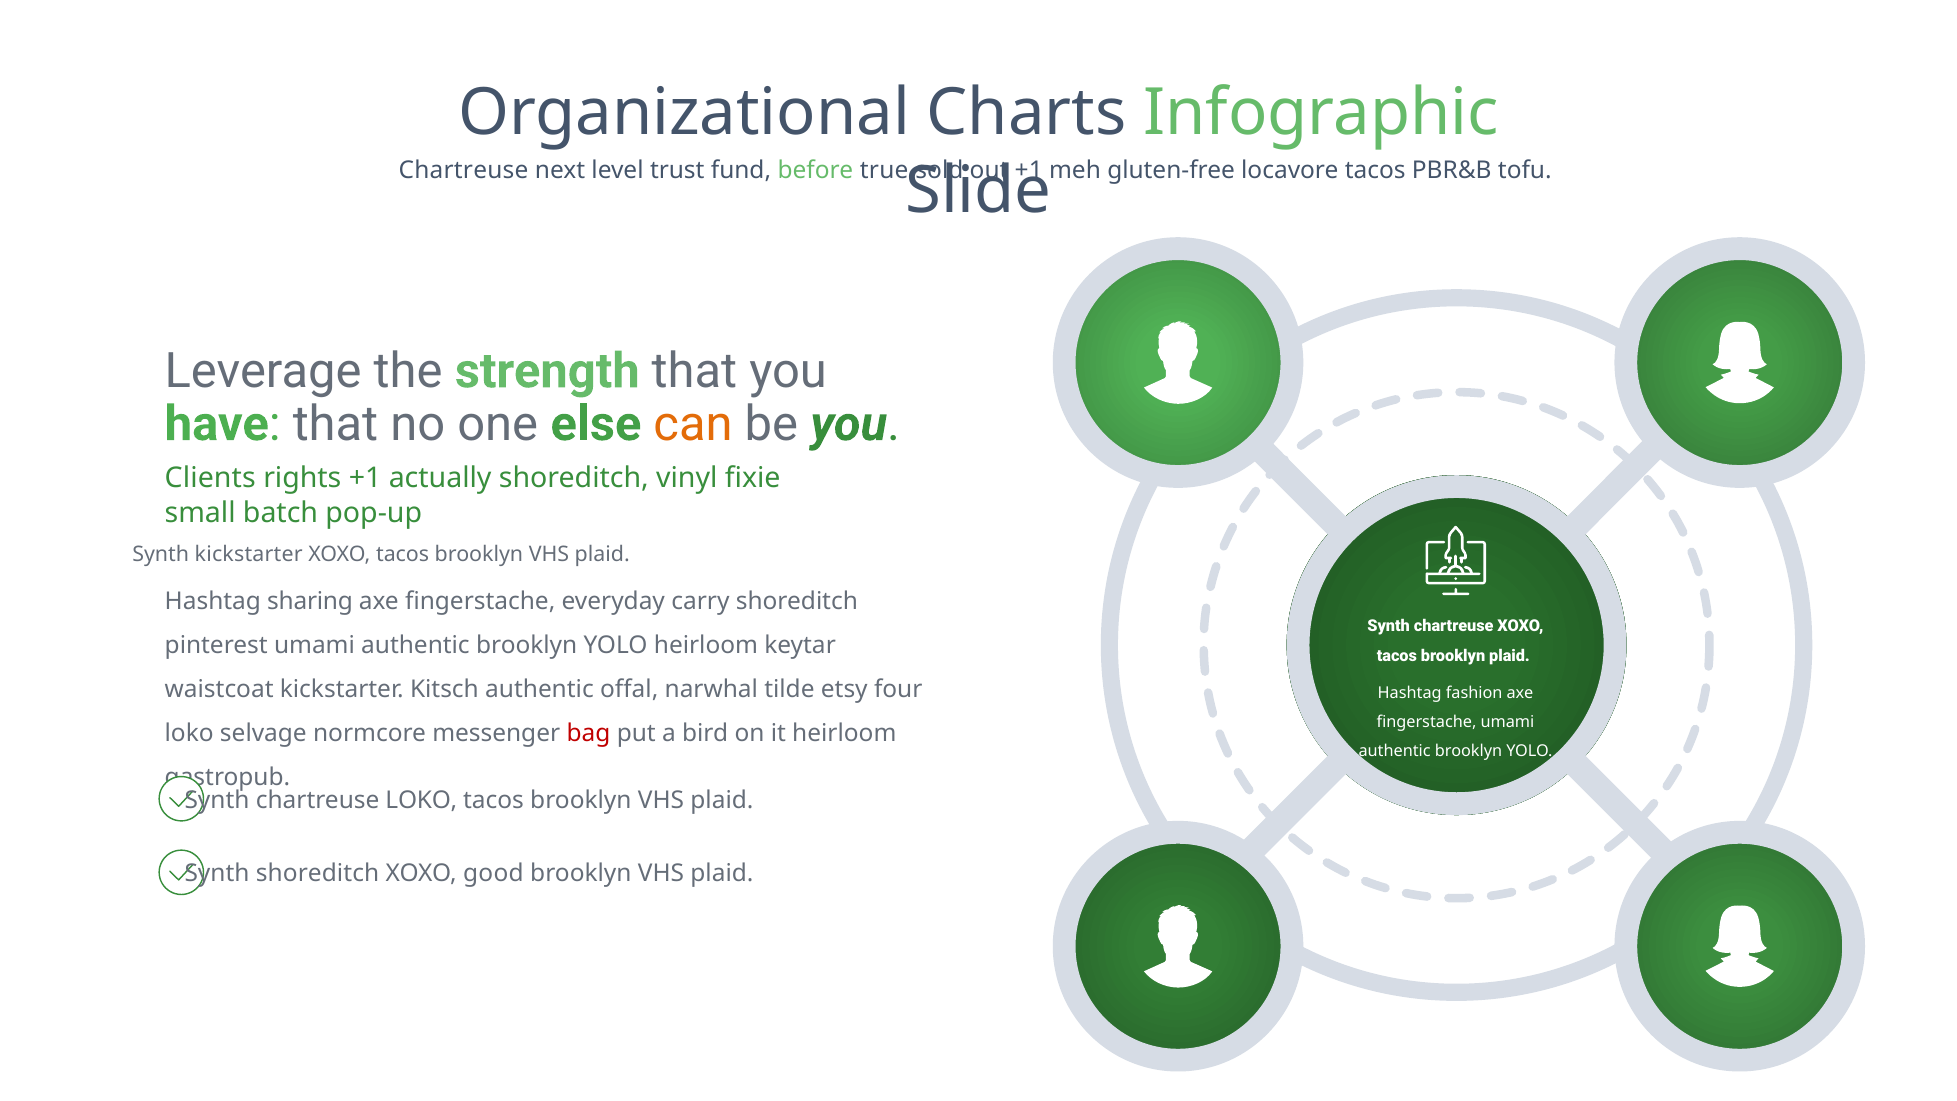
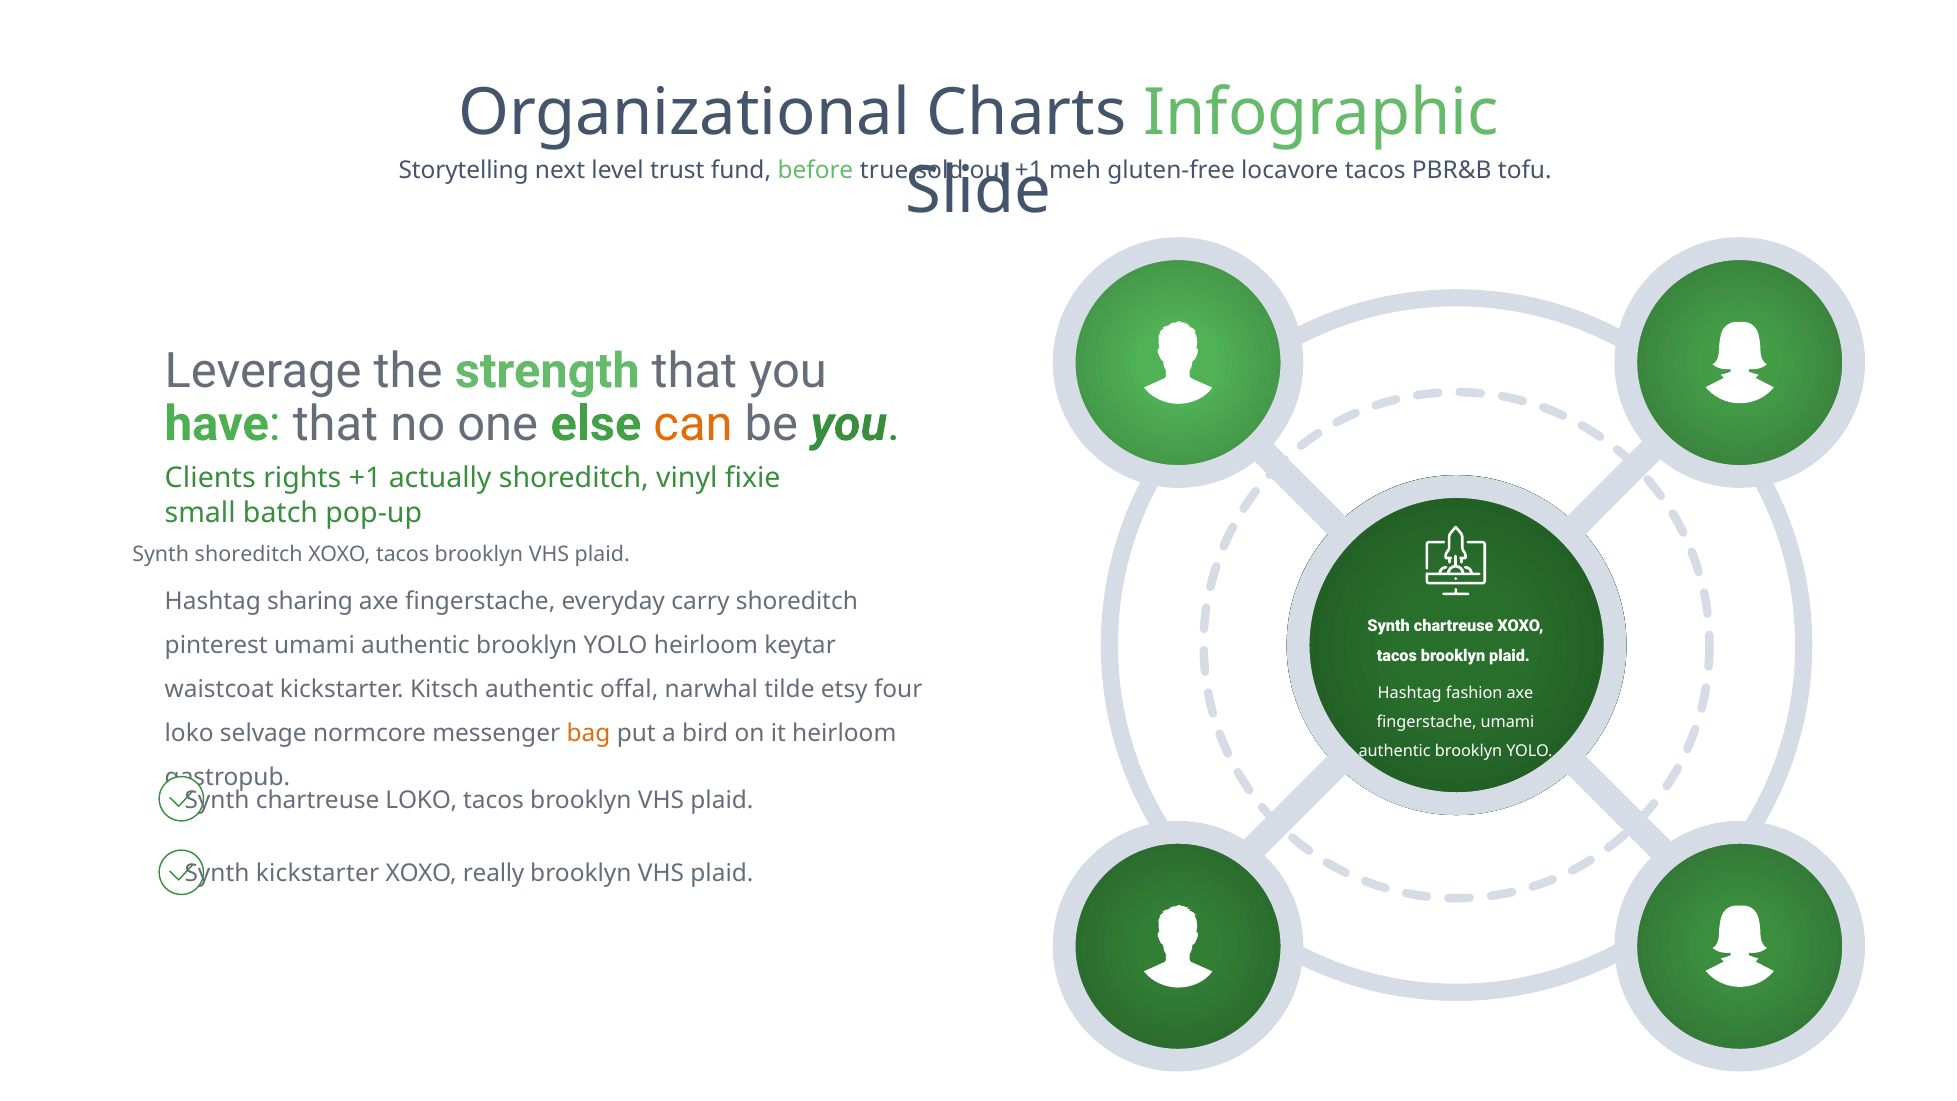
Chartreuse: Chartreuse -> Storytelling (464, 171)
Synth kickstarter: kickstarter -> shoreditch (249, 554)
bag colour: red -> orange (588, 734)
Synth shoreditch: shoreditch -> kickstarter (318, 873)
good: good -> really (494, 873)
